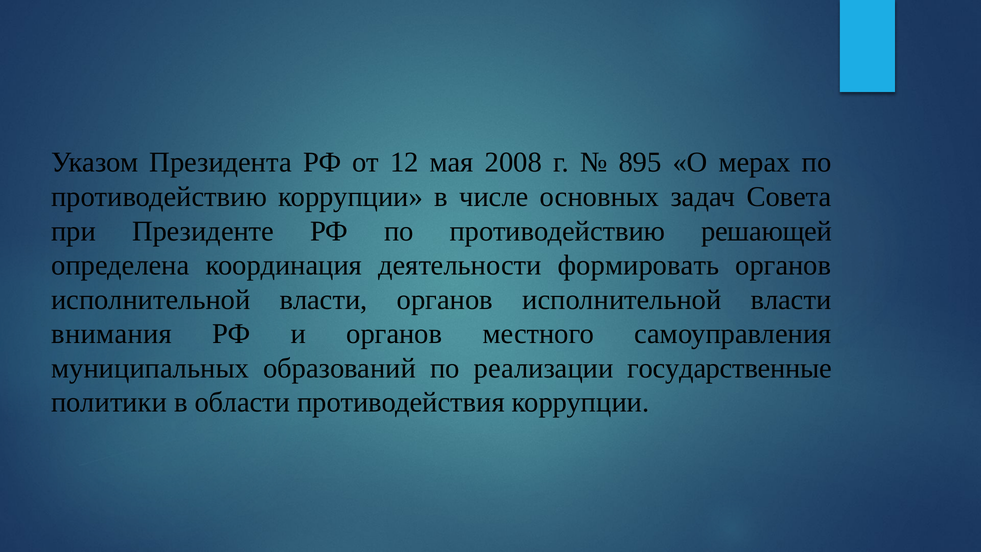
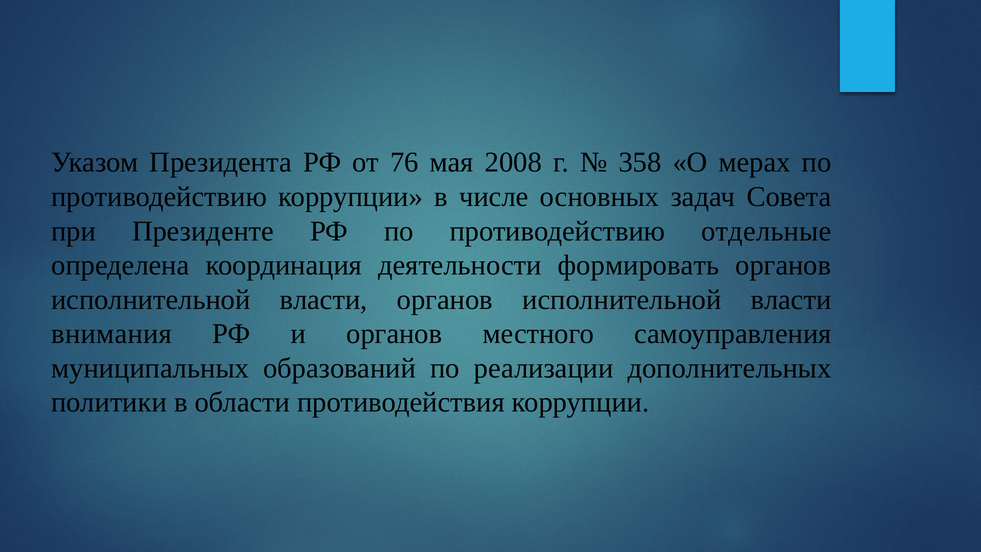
12: 12 -> 76 (404, 162)
895: 895 -> 358 (640, 162)
решающей: решающей -> отдельные (766, 231)
государственные: государственные -> дополнительных (730, 368)
